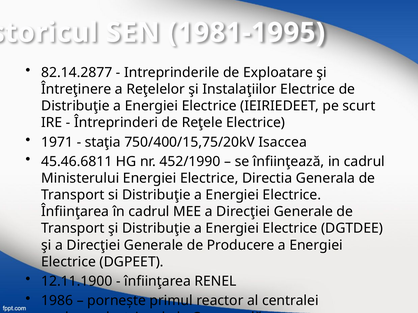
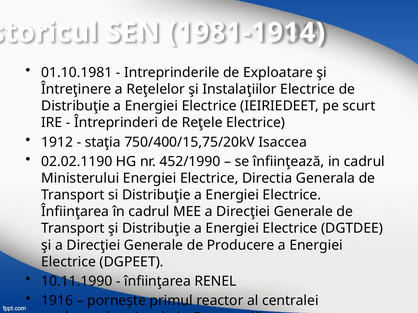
1981-1995: 1981-1995 -> 1981-1914 (246, 33)
82.14.2877: 82.14.2877 -> 01.10.1981 (77, 73)
1971: 1971 -> 1912 (57, 142)
45.46.6811: 45.46.6811 -> 02.02.1190 (77, 162)
12.11.1900: 12.11.1900 -> 10.11.1990 (77, 282)
1986: 1986 -> 1916 (57, 301)
